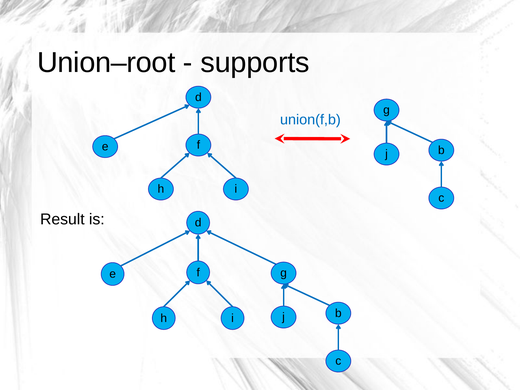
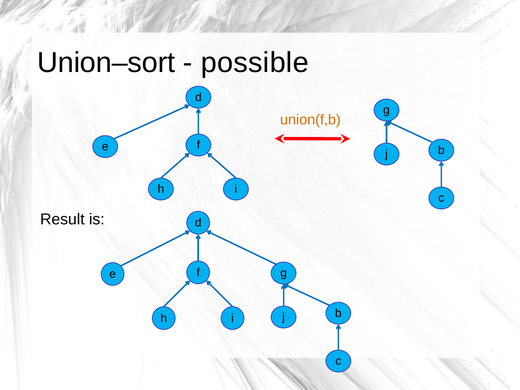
Union–root: Union–root -> Union–sort (106, 63)
supports: supports -> possible (255, 63)
union(f,b colour: blue -> orange (310, 120)
